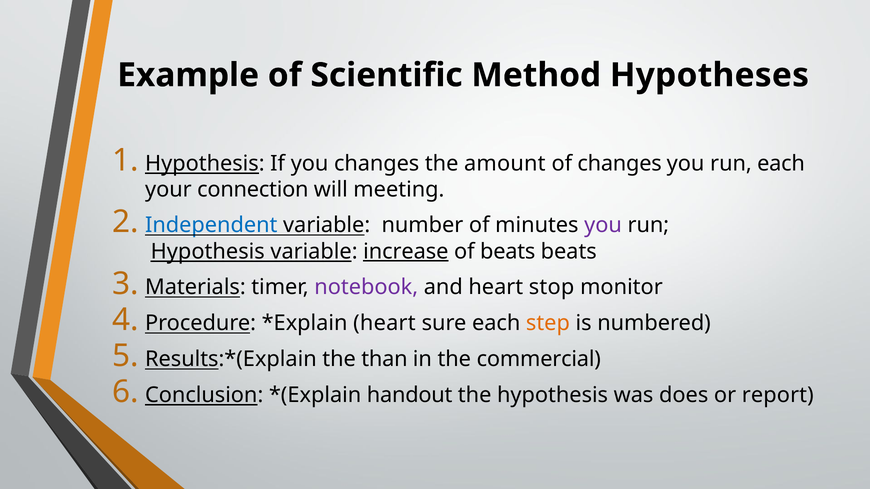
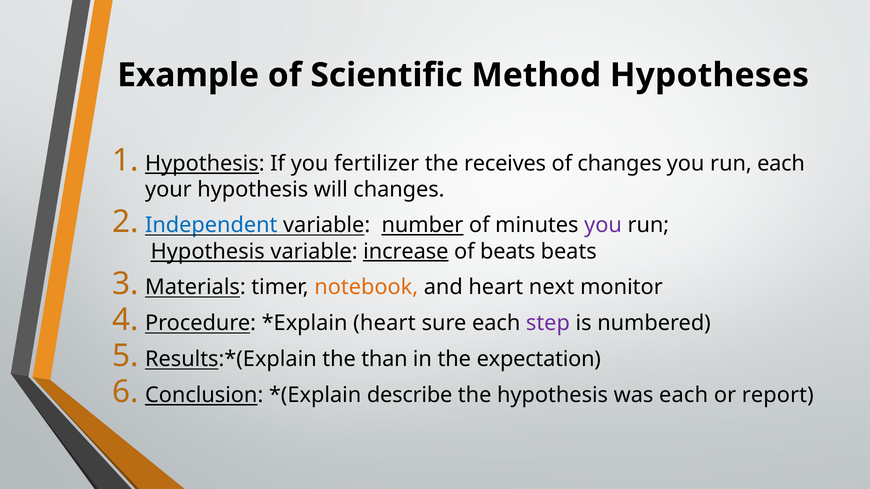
you changes: changes -> fertilizer (377, 163)
amount: amount -> receives (505, 163)
your connection: connection -> hypothesis (253, 190)
will meeting: meeting -> changes (399, 190)
number underline: none -> present (422, 225)
notebook colour: purple -> orange (366, 287)
stop: stop -> next (552, 287)
step colour: orange -> purple (548, 323)
commercial: commercial -> expectation (539, 359)
handout: handout -> describe (410, 395)
was does: does -> each (684, 395)
